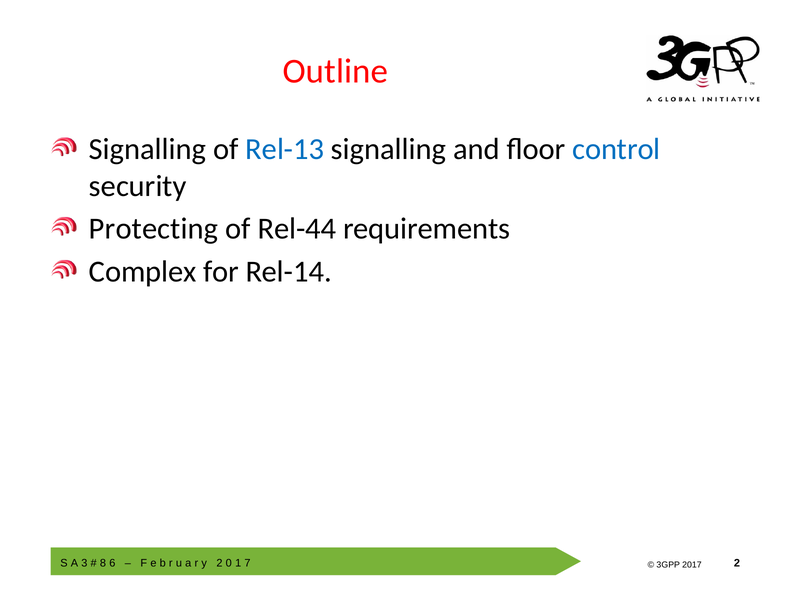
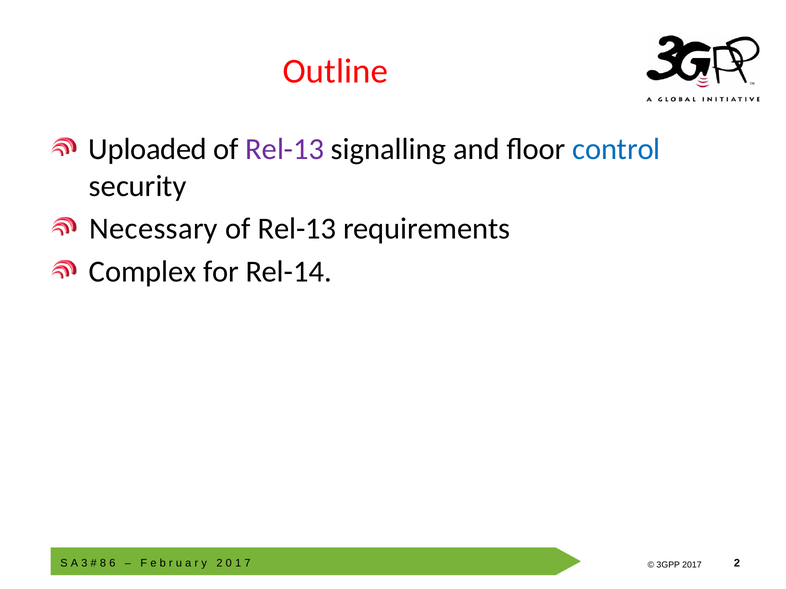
Signalling: Signalling -> Uploaded (148, 149)
Rel-13 colour: blue -> purple (285, 149)
Protecting: Protecting -> Necessary (154, 229)
Rel-44: Rel-44 -> Rel-13 (297, 229)
